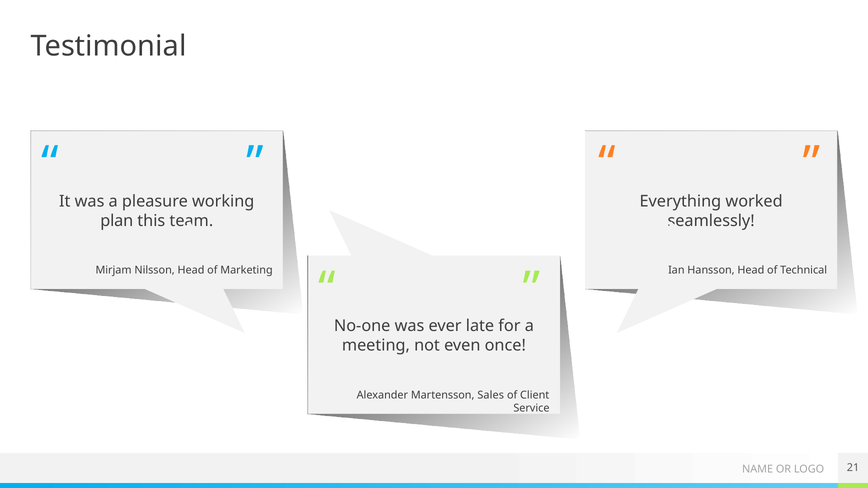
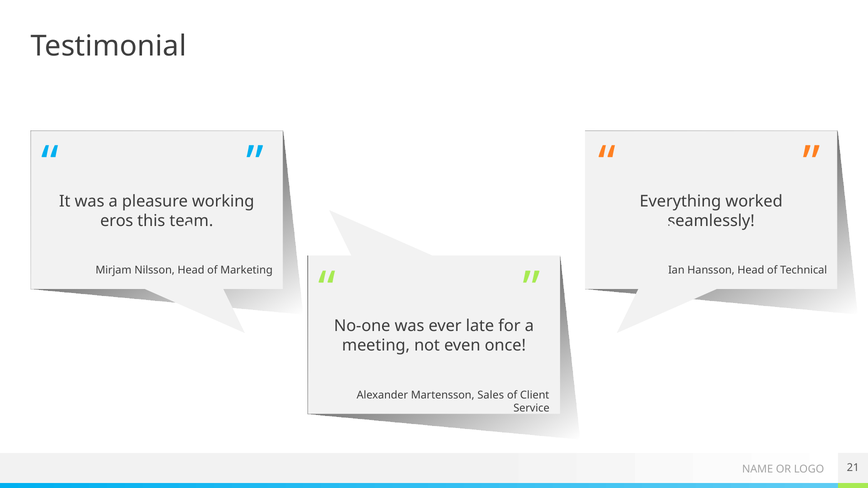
plan: plan -> eros (117, 221)
